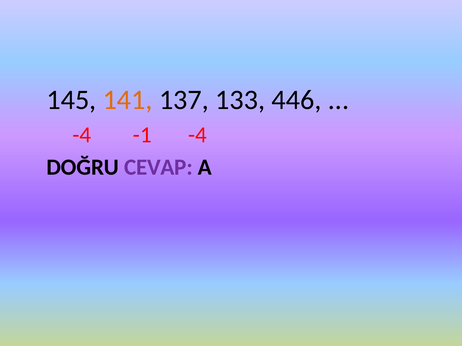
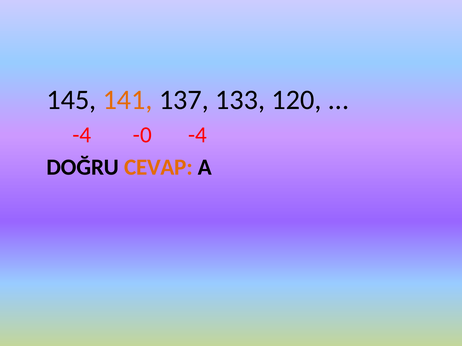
446: 446 -> 120 (297, 100)
-1: -1 -> -0 (142, 135)
CEVAP colour: purple -> orange (158, 167)
